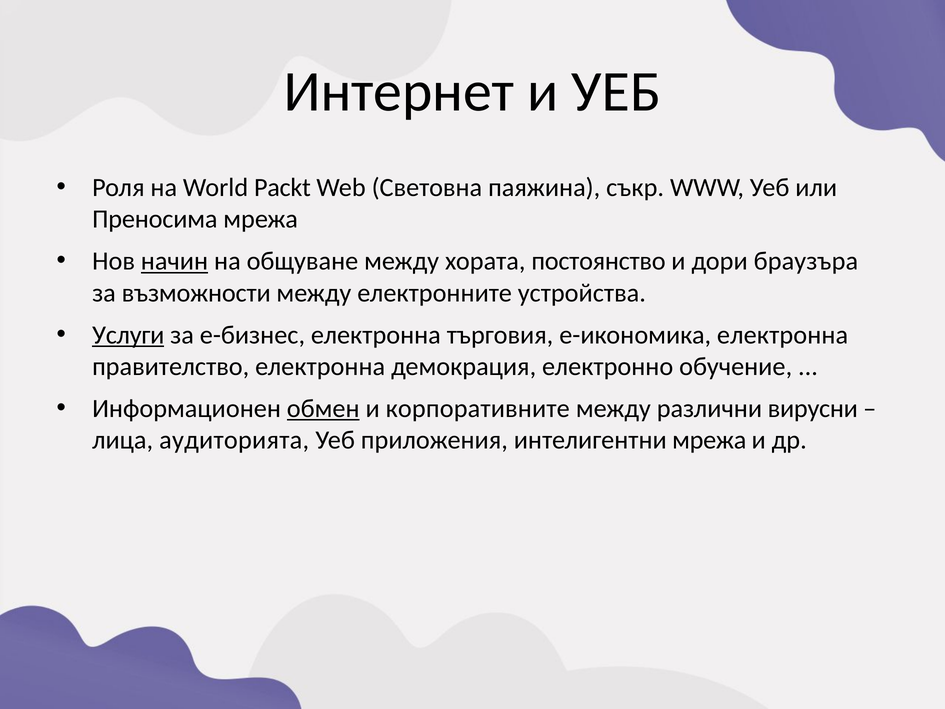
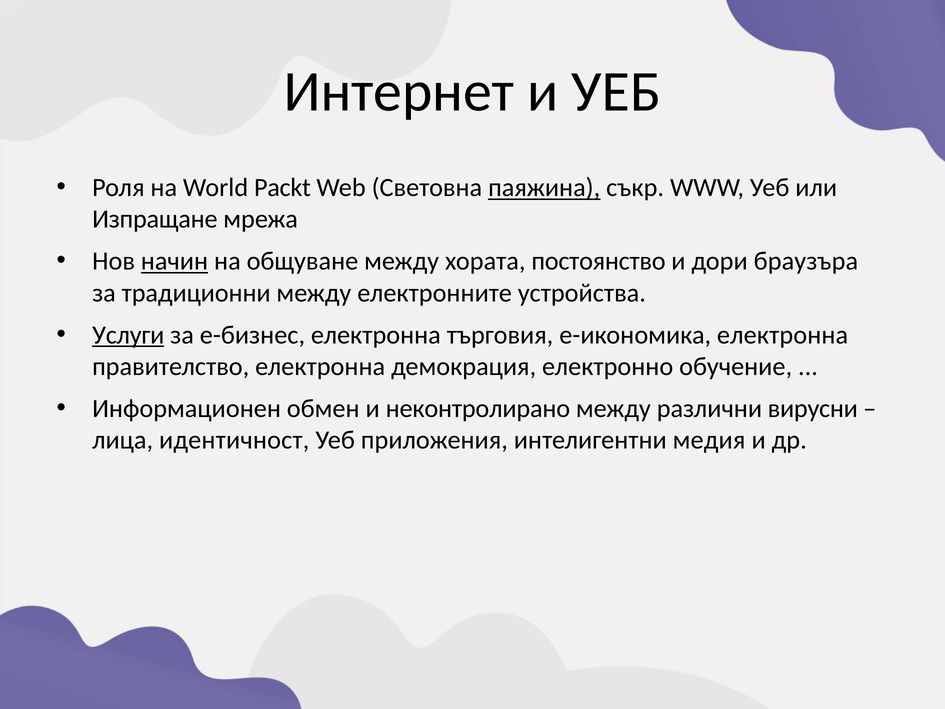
паяжина underline: none -> present (544, 188)
Преносима: Преносима -> Изпращане (155, 219)
възможности: възможности -> традиционни (196, 293)
обмен underline: present -> none (323, 408)
корпоративните: корпоративните -> неконтролирано (478, 408)
аудиторията: аудиторията -> идентичност (234, 440)
интелигентни мрежа: мрежа -> медия (709, 440)
